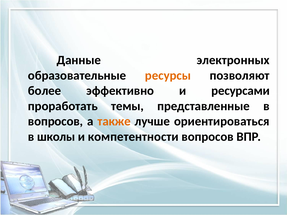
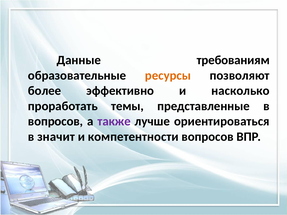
электронных: электронных -> требованиям (233, 60)
ресурсами: ресурсами -> насколько (240, 91)
также colour: orange -> purple (114, 121)
школы: школы -> значит (56, 137)
